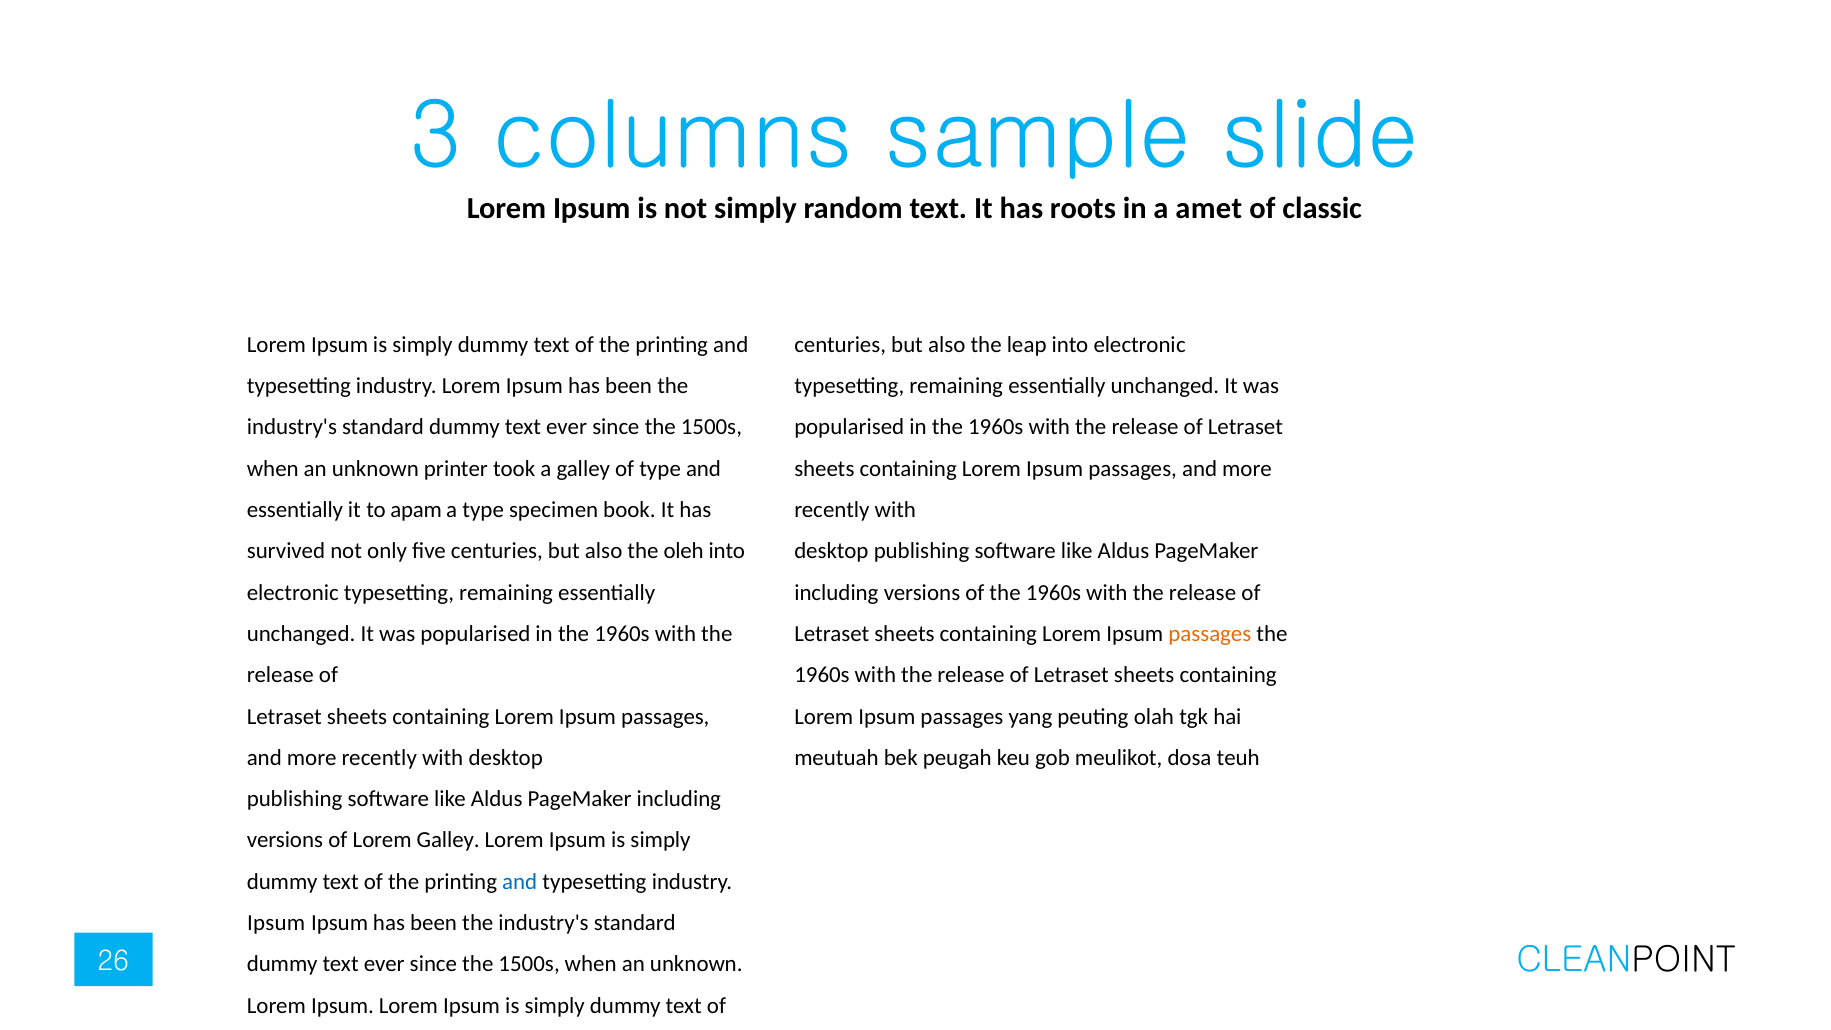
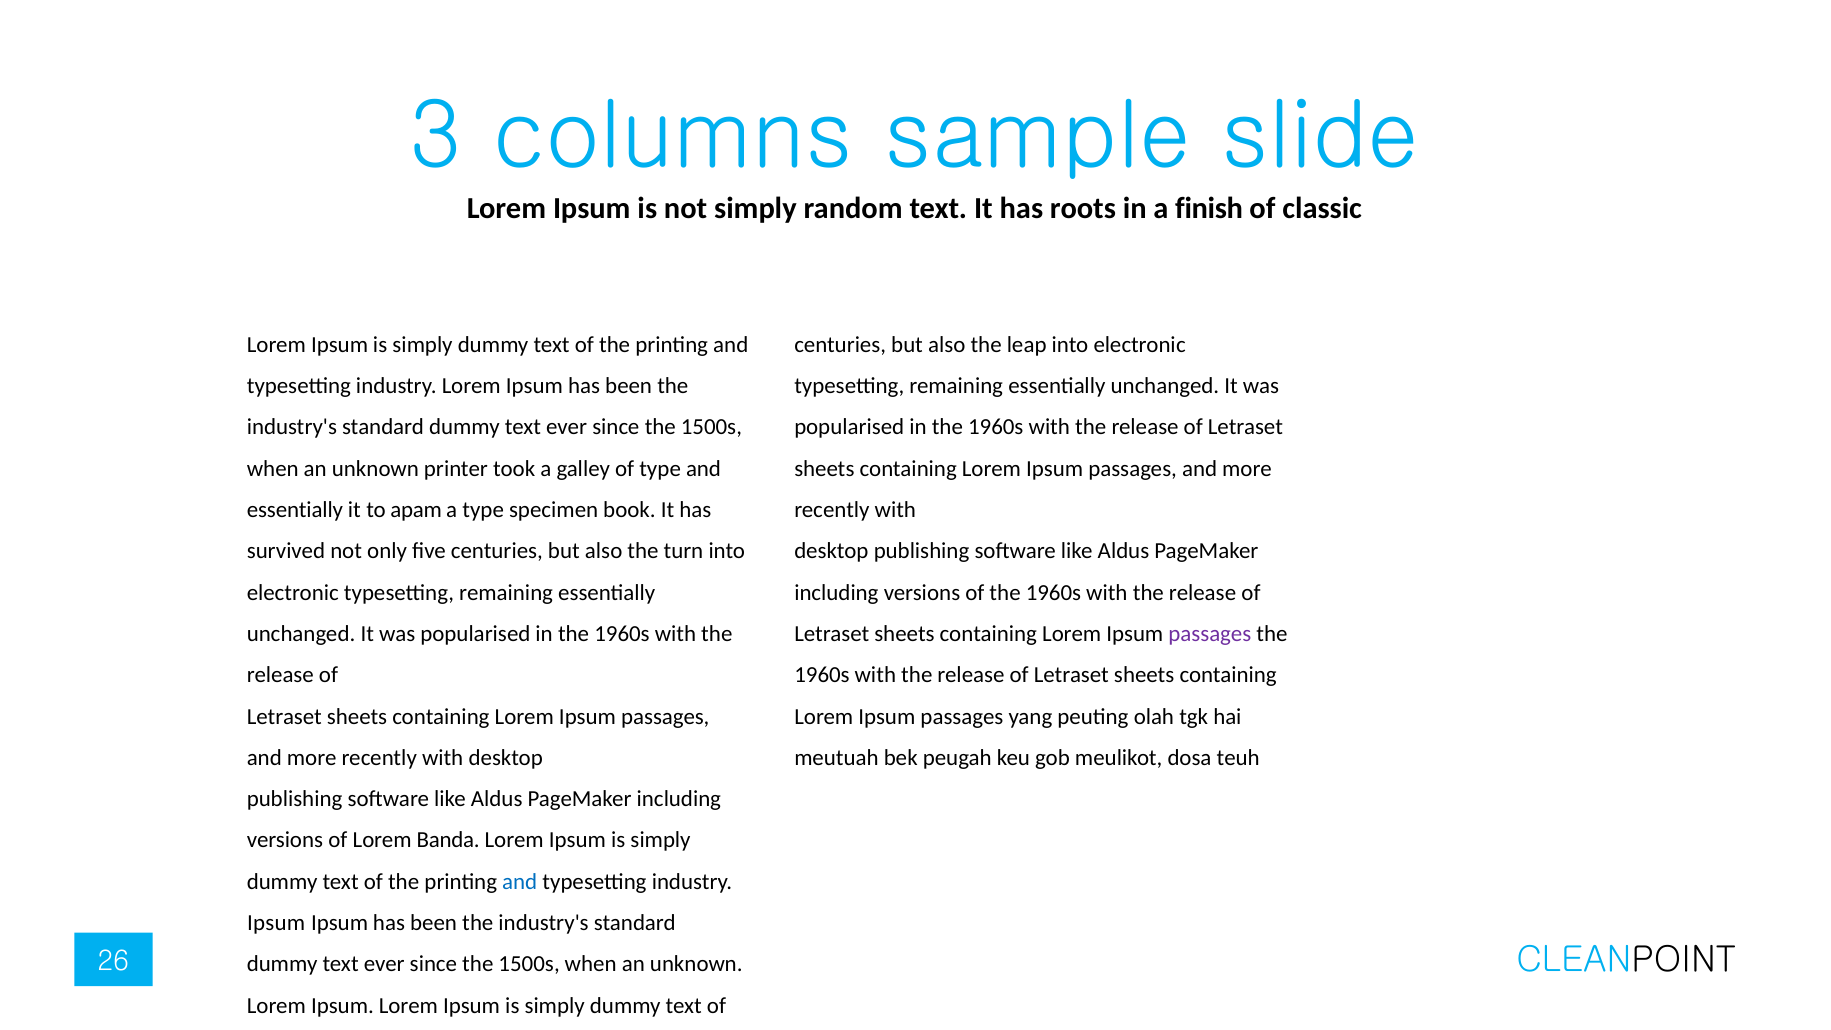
amet: amet -> finish (1209, 209)
oleh: oleh -> turn (683, 551)
passages colour: orange -> purple (1210, 634)
Lorem Galley: Galley -> Banda (448, 840)
